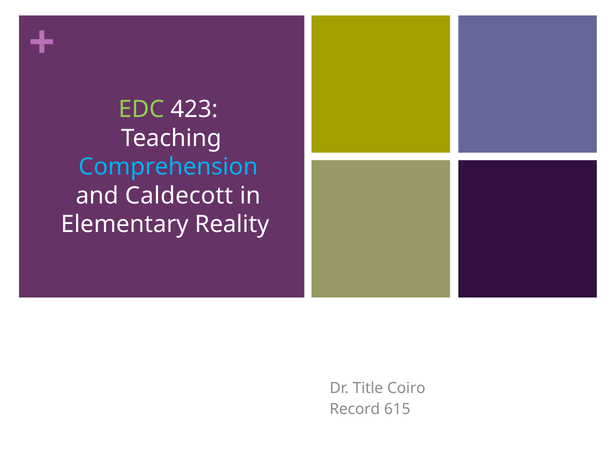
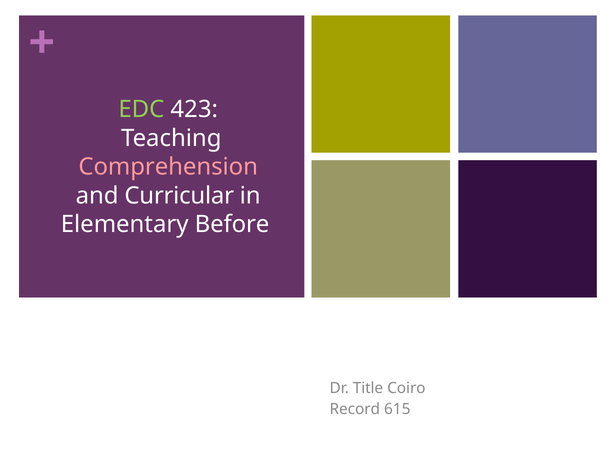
Comprehension colour: light blue -> pink (168, 167)
Caldecott: Caldecott -> Curricular (179, 196)
Reality: Reality -> Before (232, 224)
